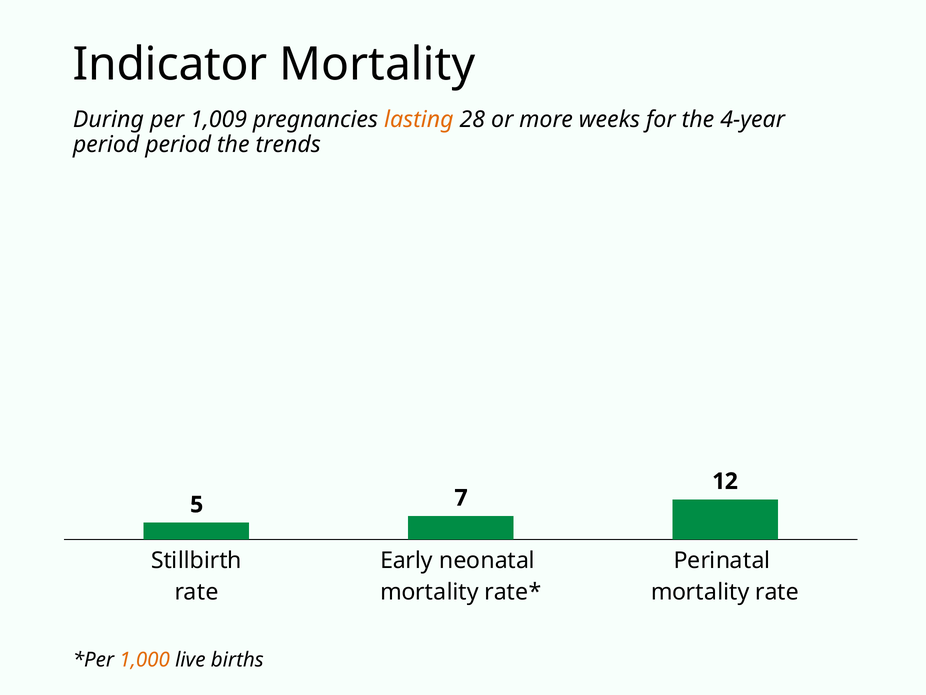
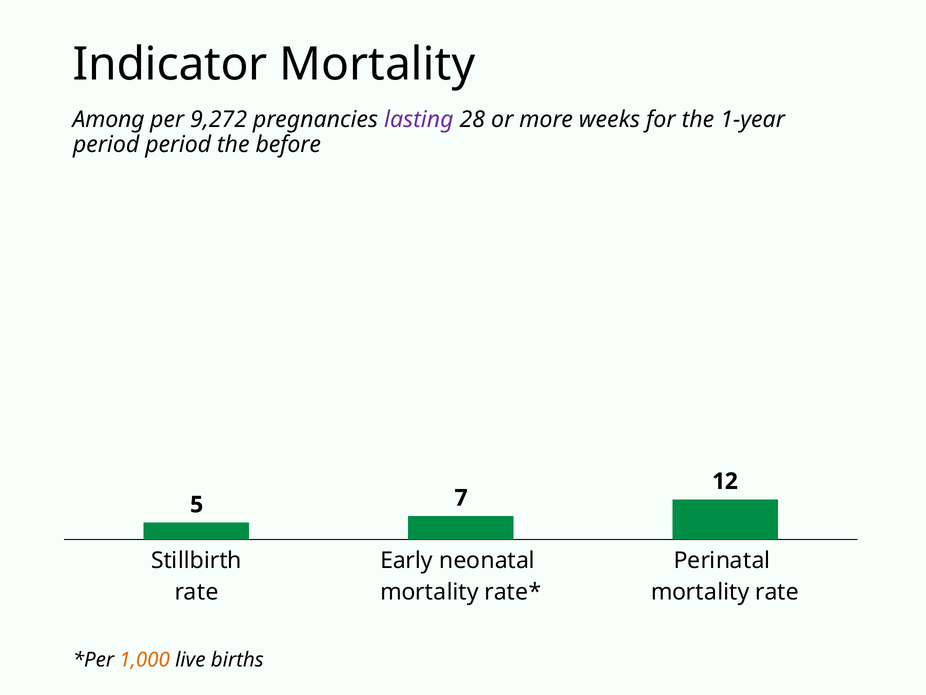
During: During -> Among (109, 120)
1,009: 1,009 -> 9,272 (219, 120)
lasting colour: orange -> purple (419, 120)
4-year: 4-year -> 1-year (753, 120)
trends: trends -> before (288, 145)
